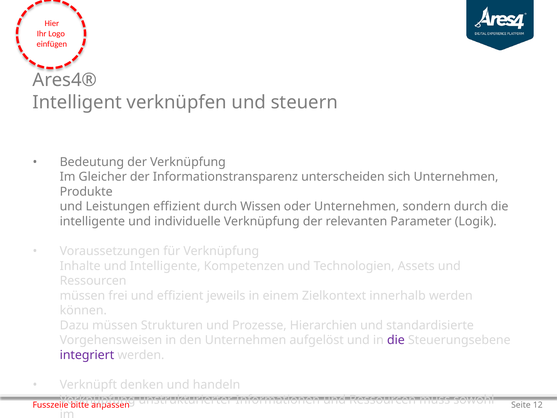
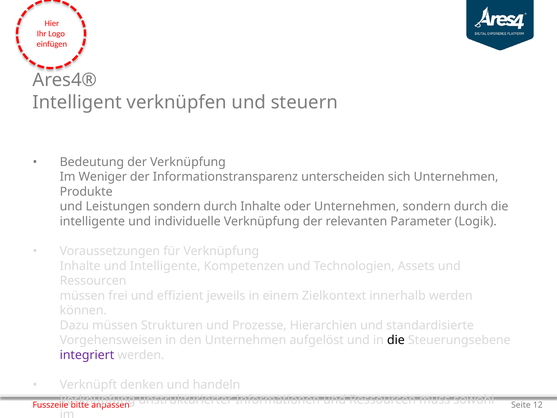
Gleicher: Gleicher -> Weniger (103, 177)
Leistungen effizient: effizient -> sondern (177, 206)
durch Wissen: Wissen -> Inhalte (261, 206)
die colour: purple -> black (396, 340)
